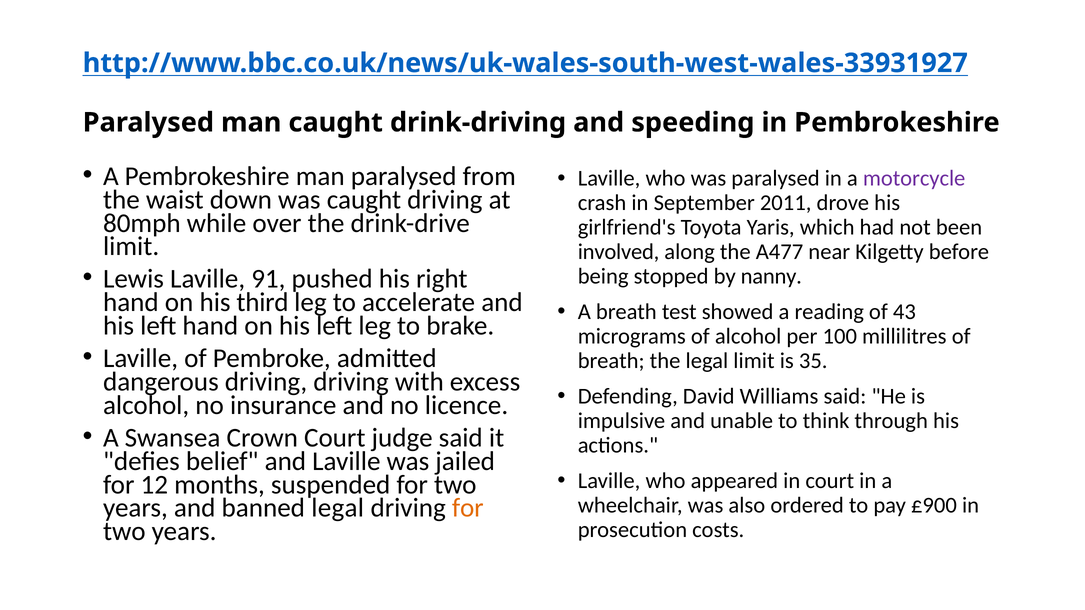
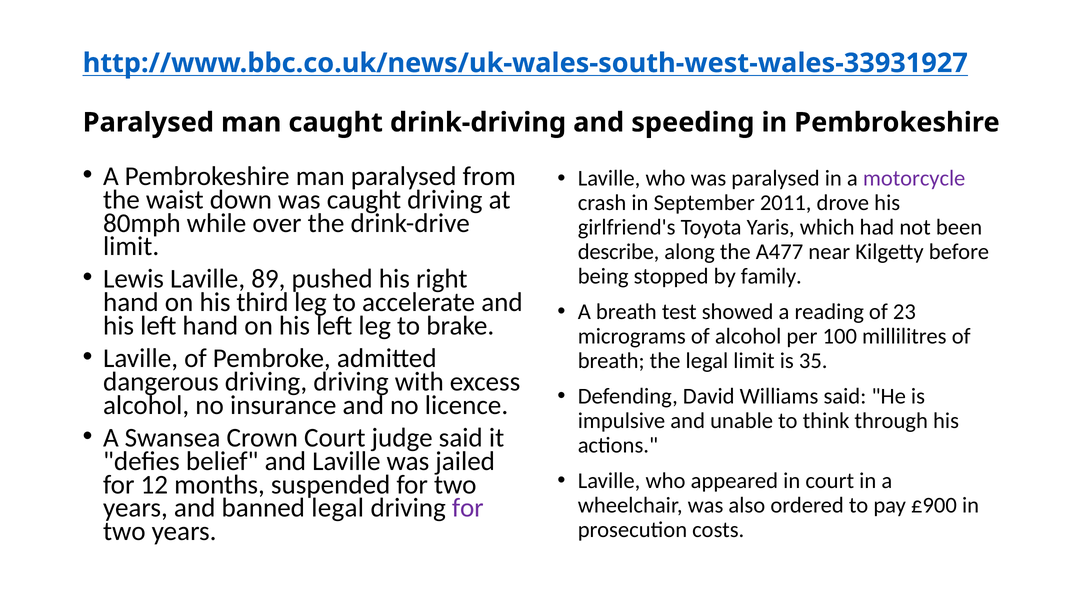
involved: involved -> describe (619, 252)
91: 91 -> 89 (268, 279)
nanny: nanny -> family (771, 276)
43: 43 -> 23 (904, 312)
for colour: orange -> purple (468, 508)
